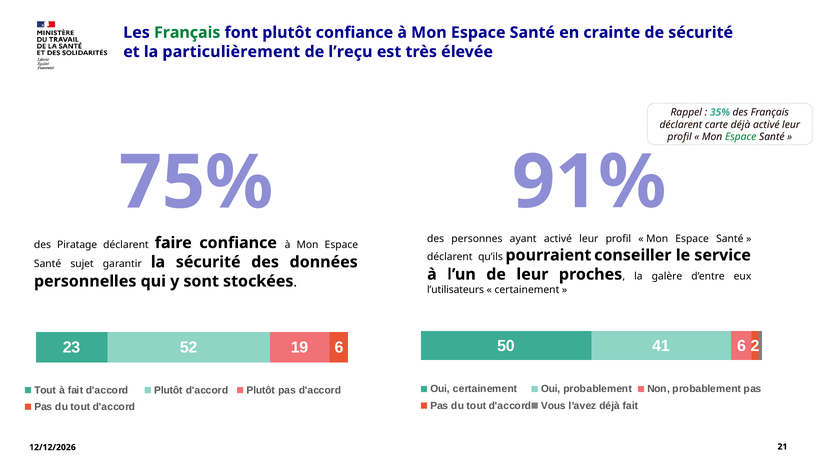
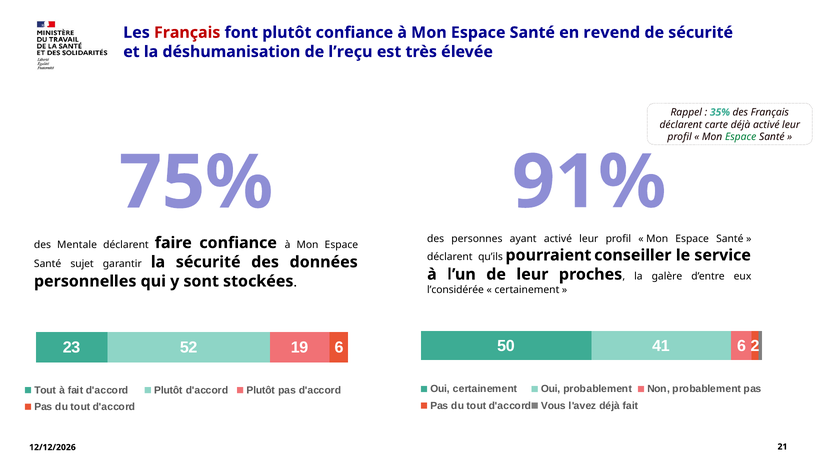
Français colour: green -> red (187, 33)
crainte: crainte -> revend (612, 33)
particulièrement: particulièrement -> déshumanisation (231, 52)
Piratage: Piratage -> Mentale (77, 245)
l’utilisateurs: l’utilisateurs -> l’considérée (456, 290)
